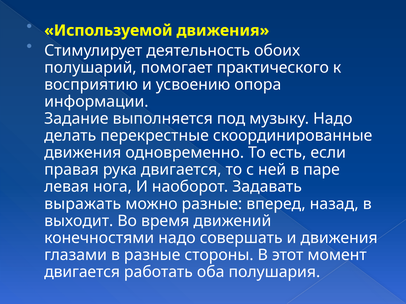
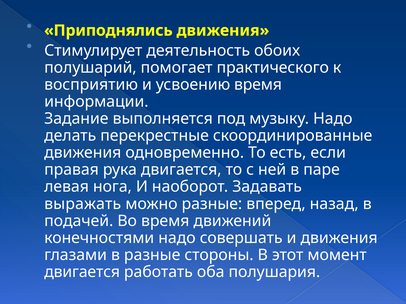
Используемой: Используемой -> Приподнялись (108, 31)
усвоению опора: опора -> время (258, 85)
выходит: выходит -> подачей (79, 221)
